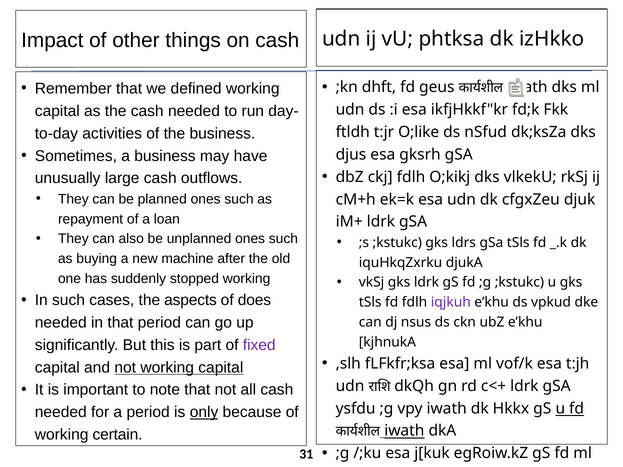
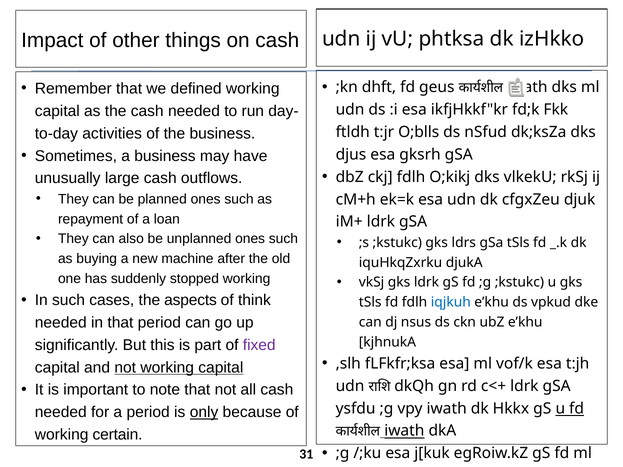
O;like: O;like -> O;blls (419, 132)
does: does -> think (254, 300)
iqjkuh colour: purple -> blue (451, 302)
